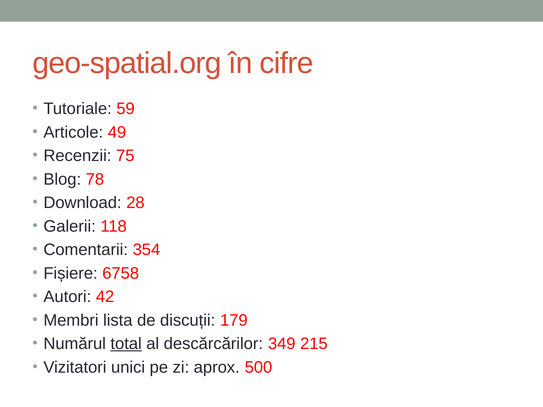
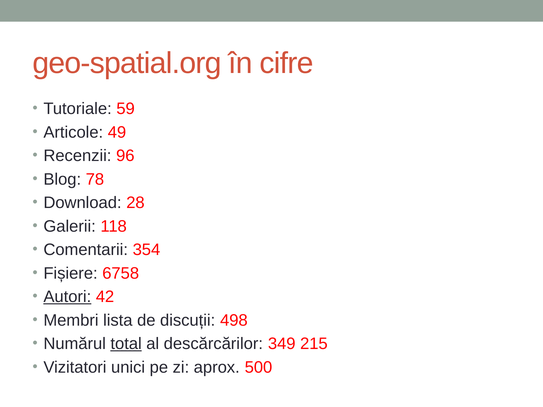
75: 75 -> 96 (125, 156)
Autori underline: none -> present (67, 297)
179: 179 -> 498 (234, 320)
